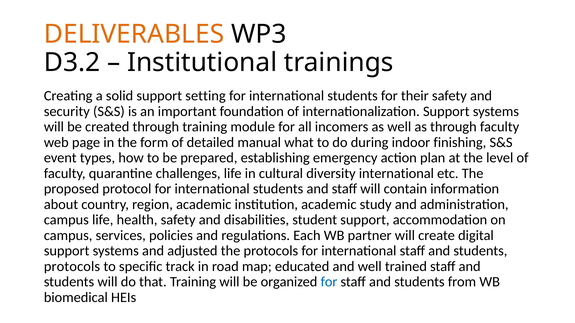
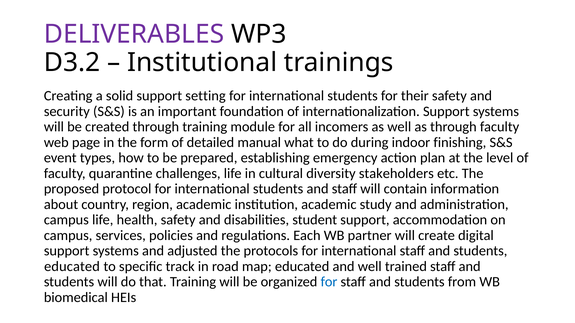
DELIVERABLES colour: orange -> purple (134, 34)
diversity international: international -> stakeholders (396, 174)
protocols: protocols -> educated (72, 267)
